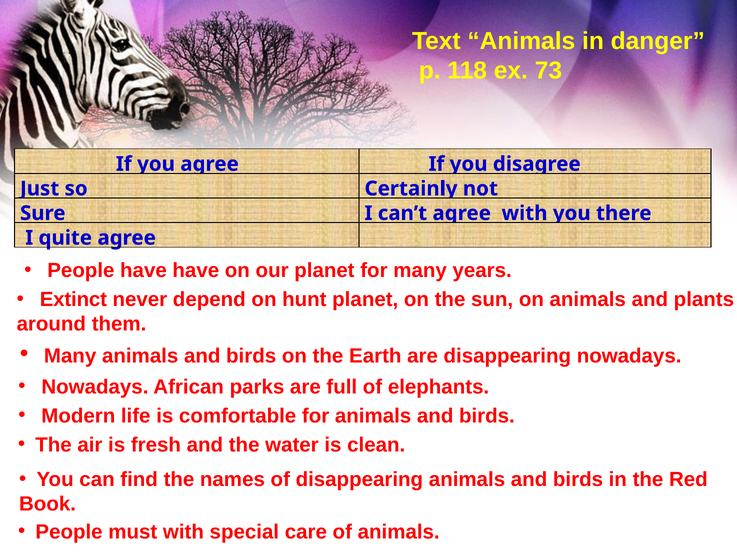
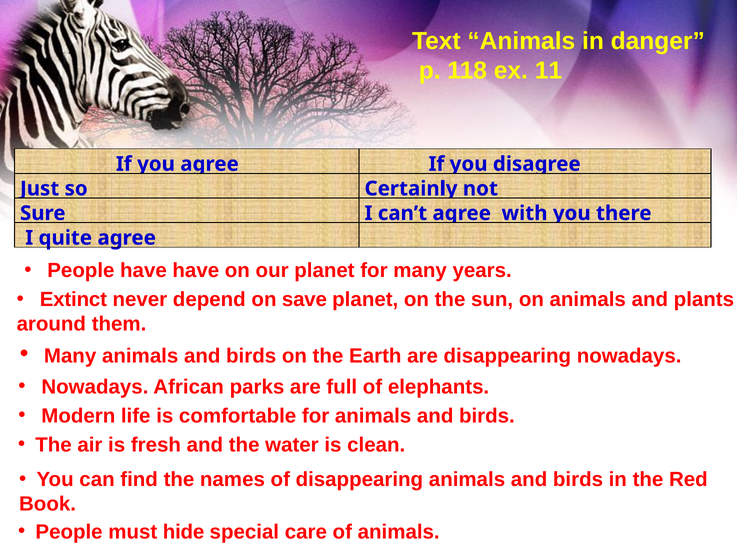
73: 73 -> 11 (548, 71)
hunt: hunt -> save (304, 300)
must with: with -> hide (184, 532)
